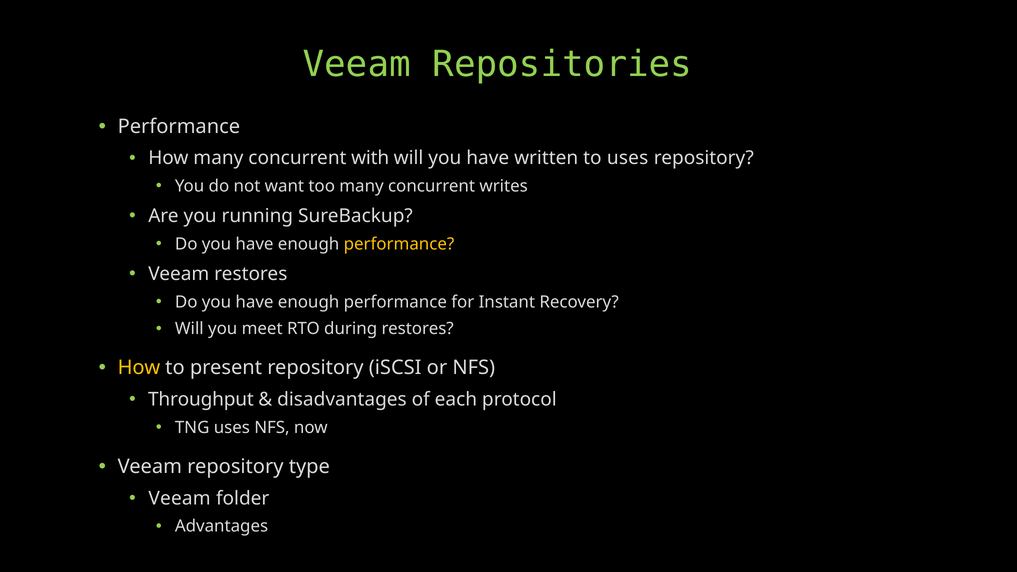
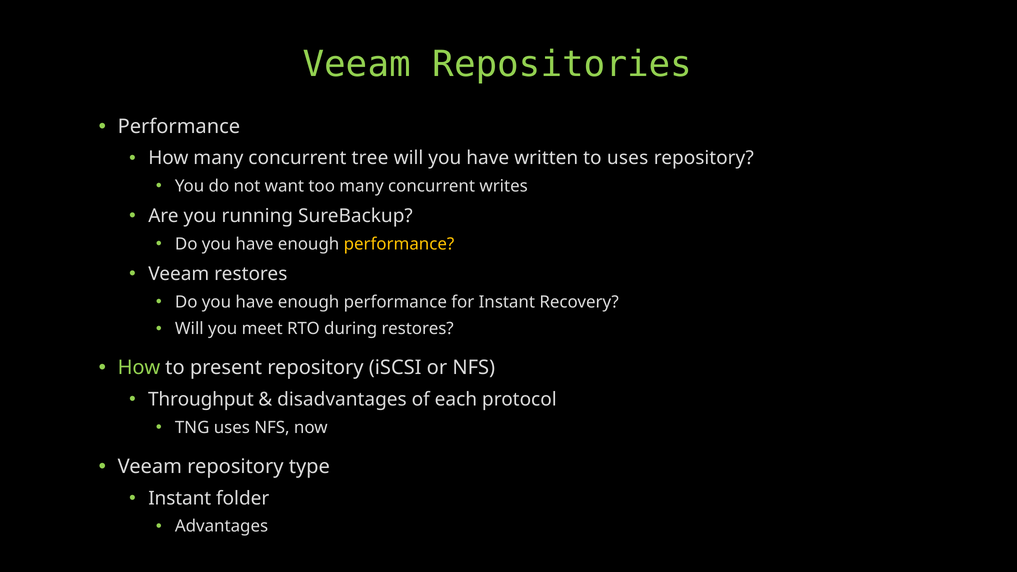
with: with -> tree (370, 158)
How colour: yellow -> light green (139, 368)
Veeam: Veeam -> Instant (180, 498)
